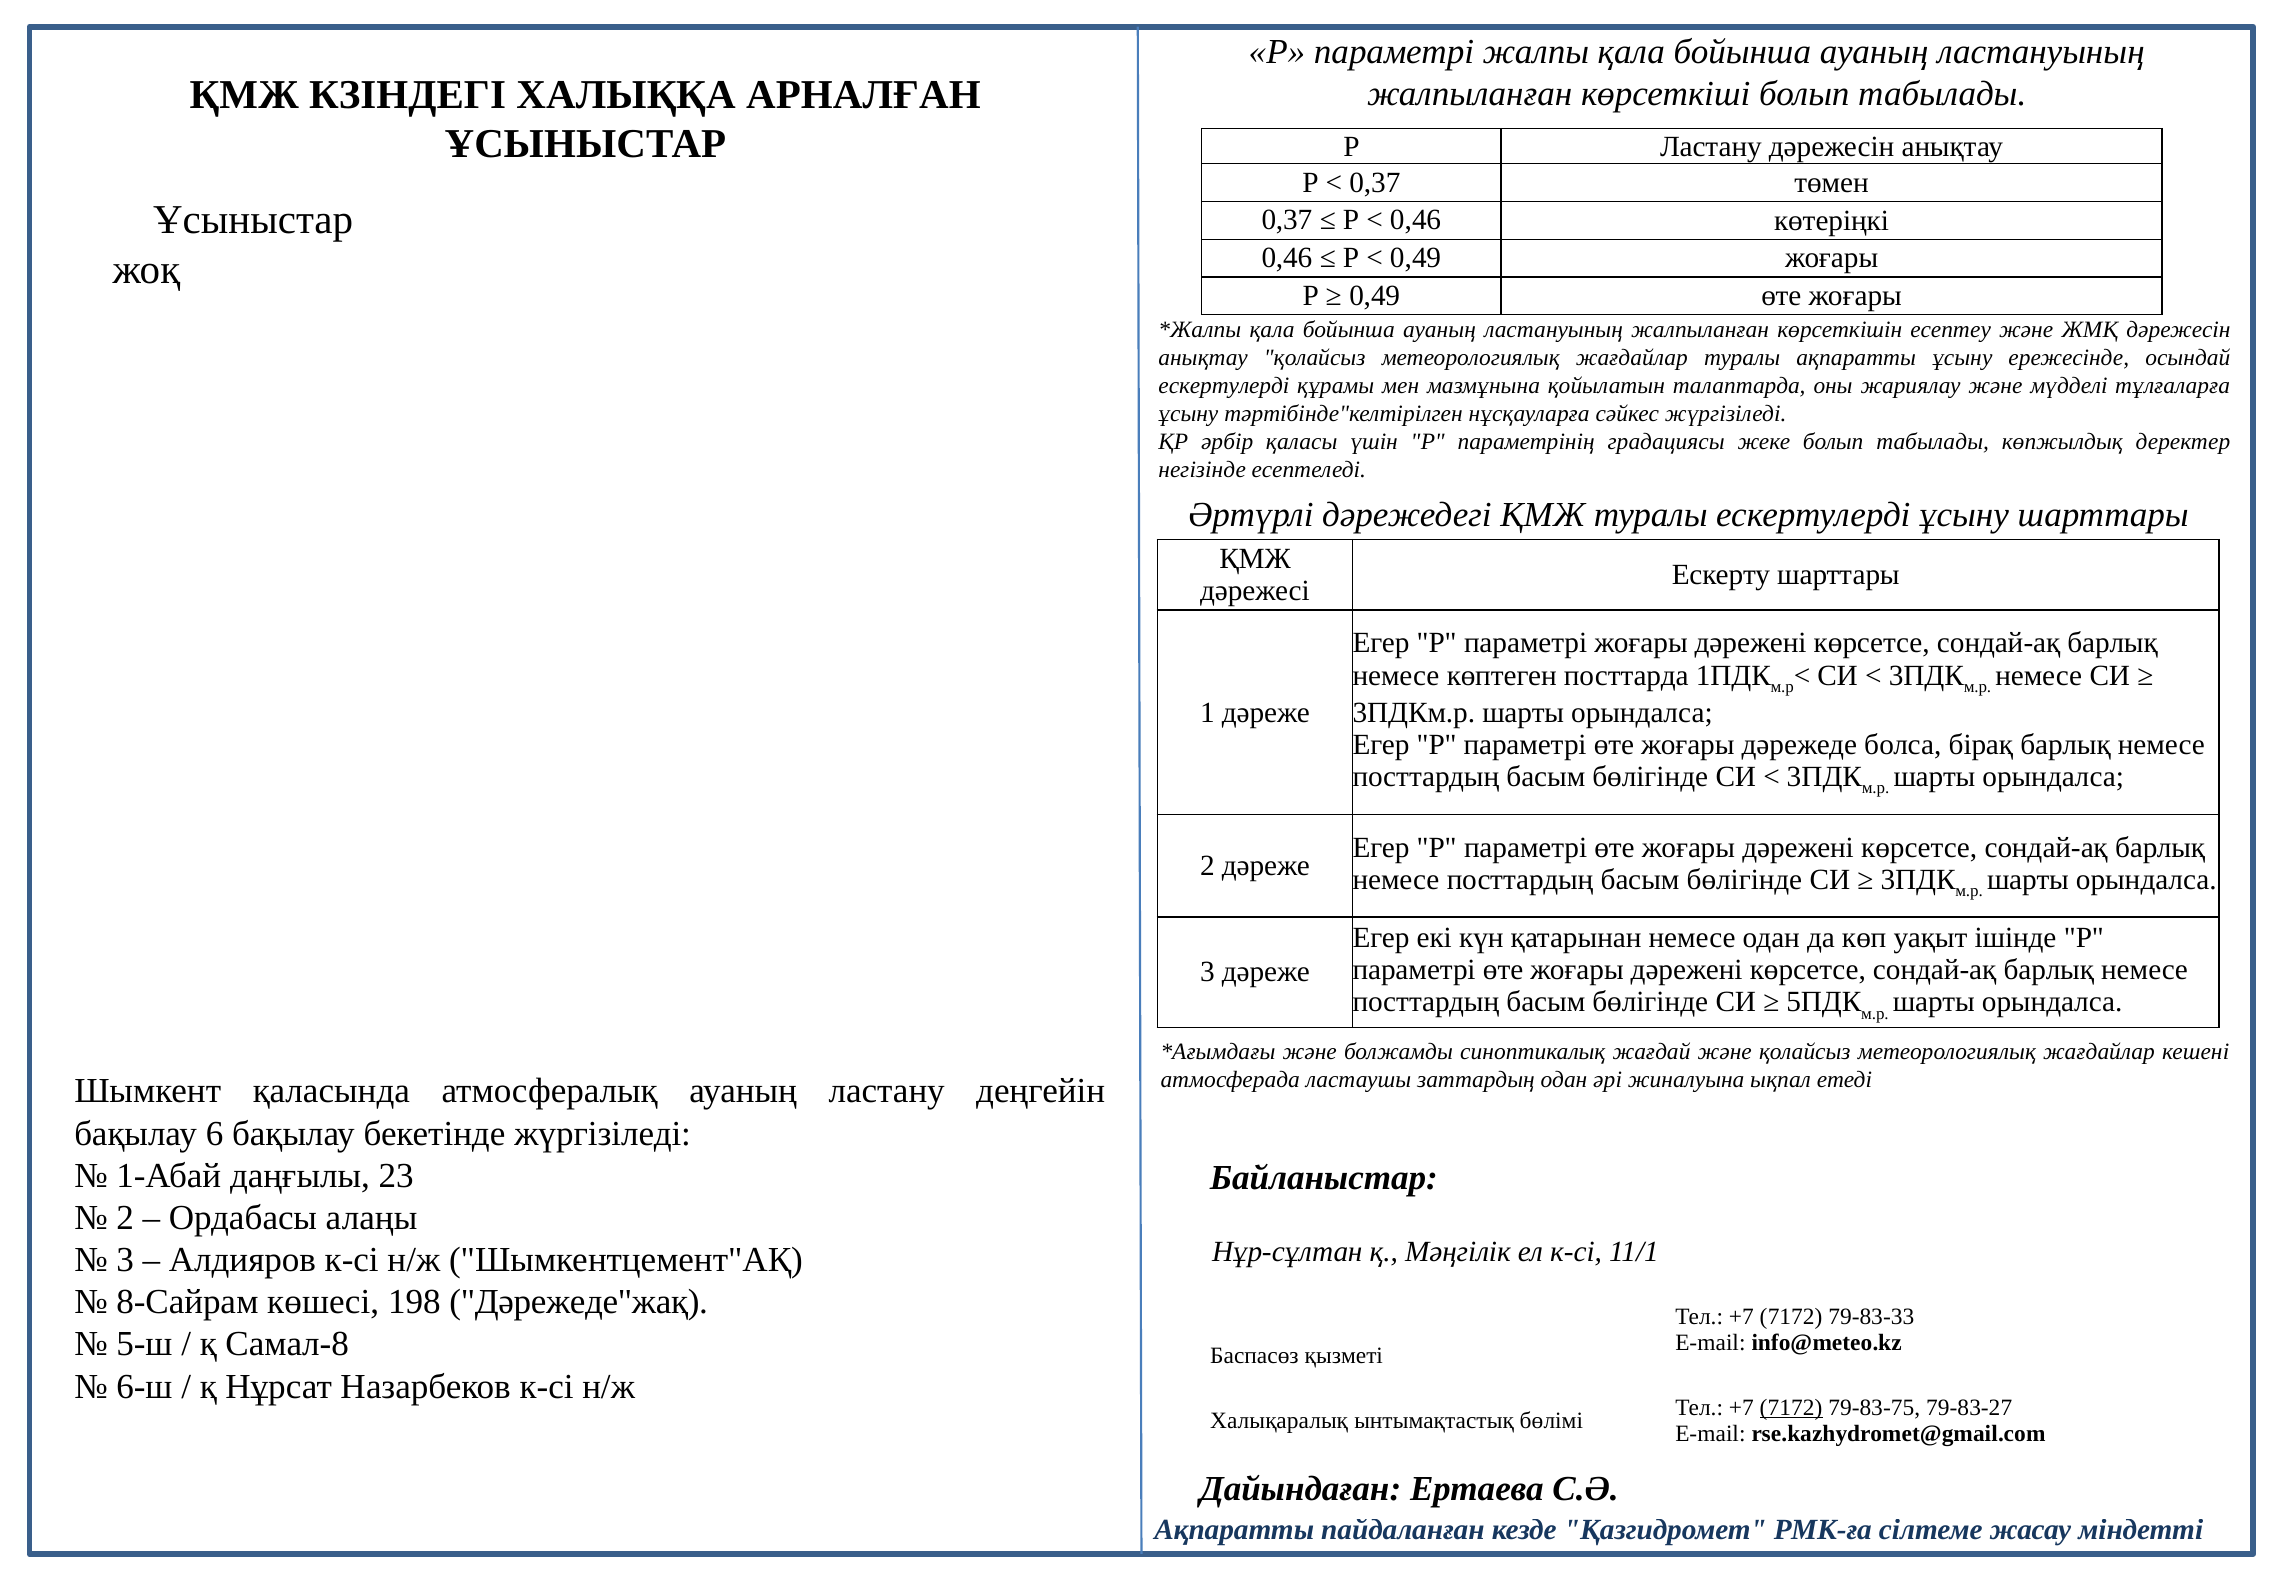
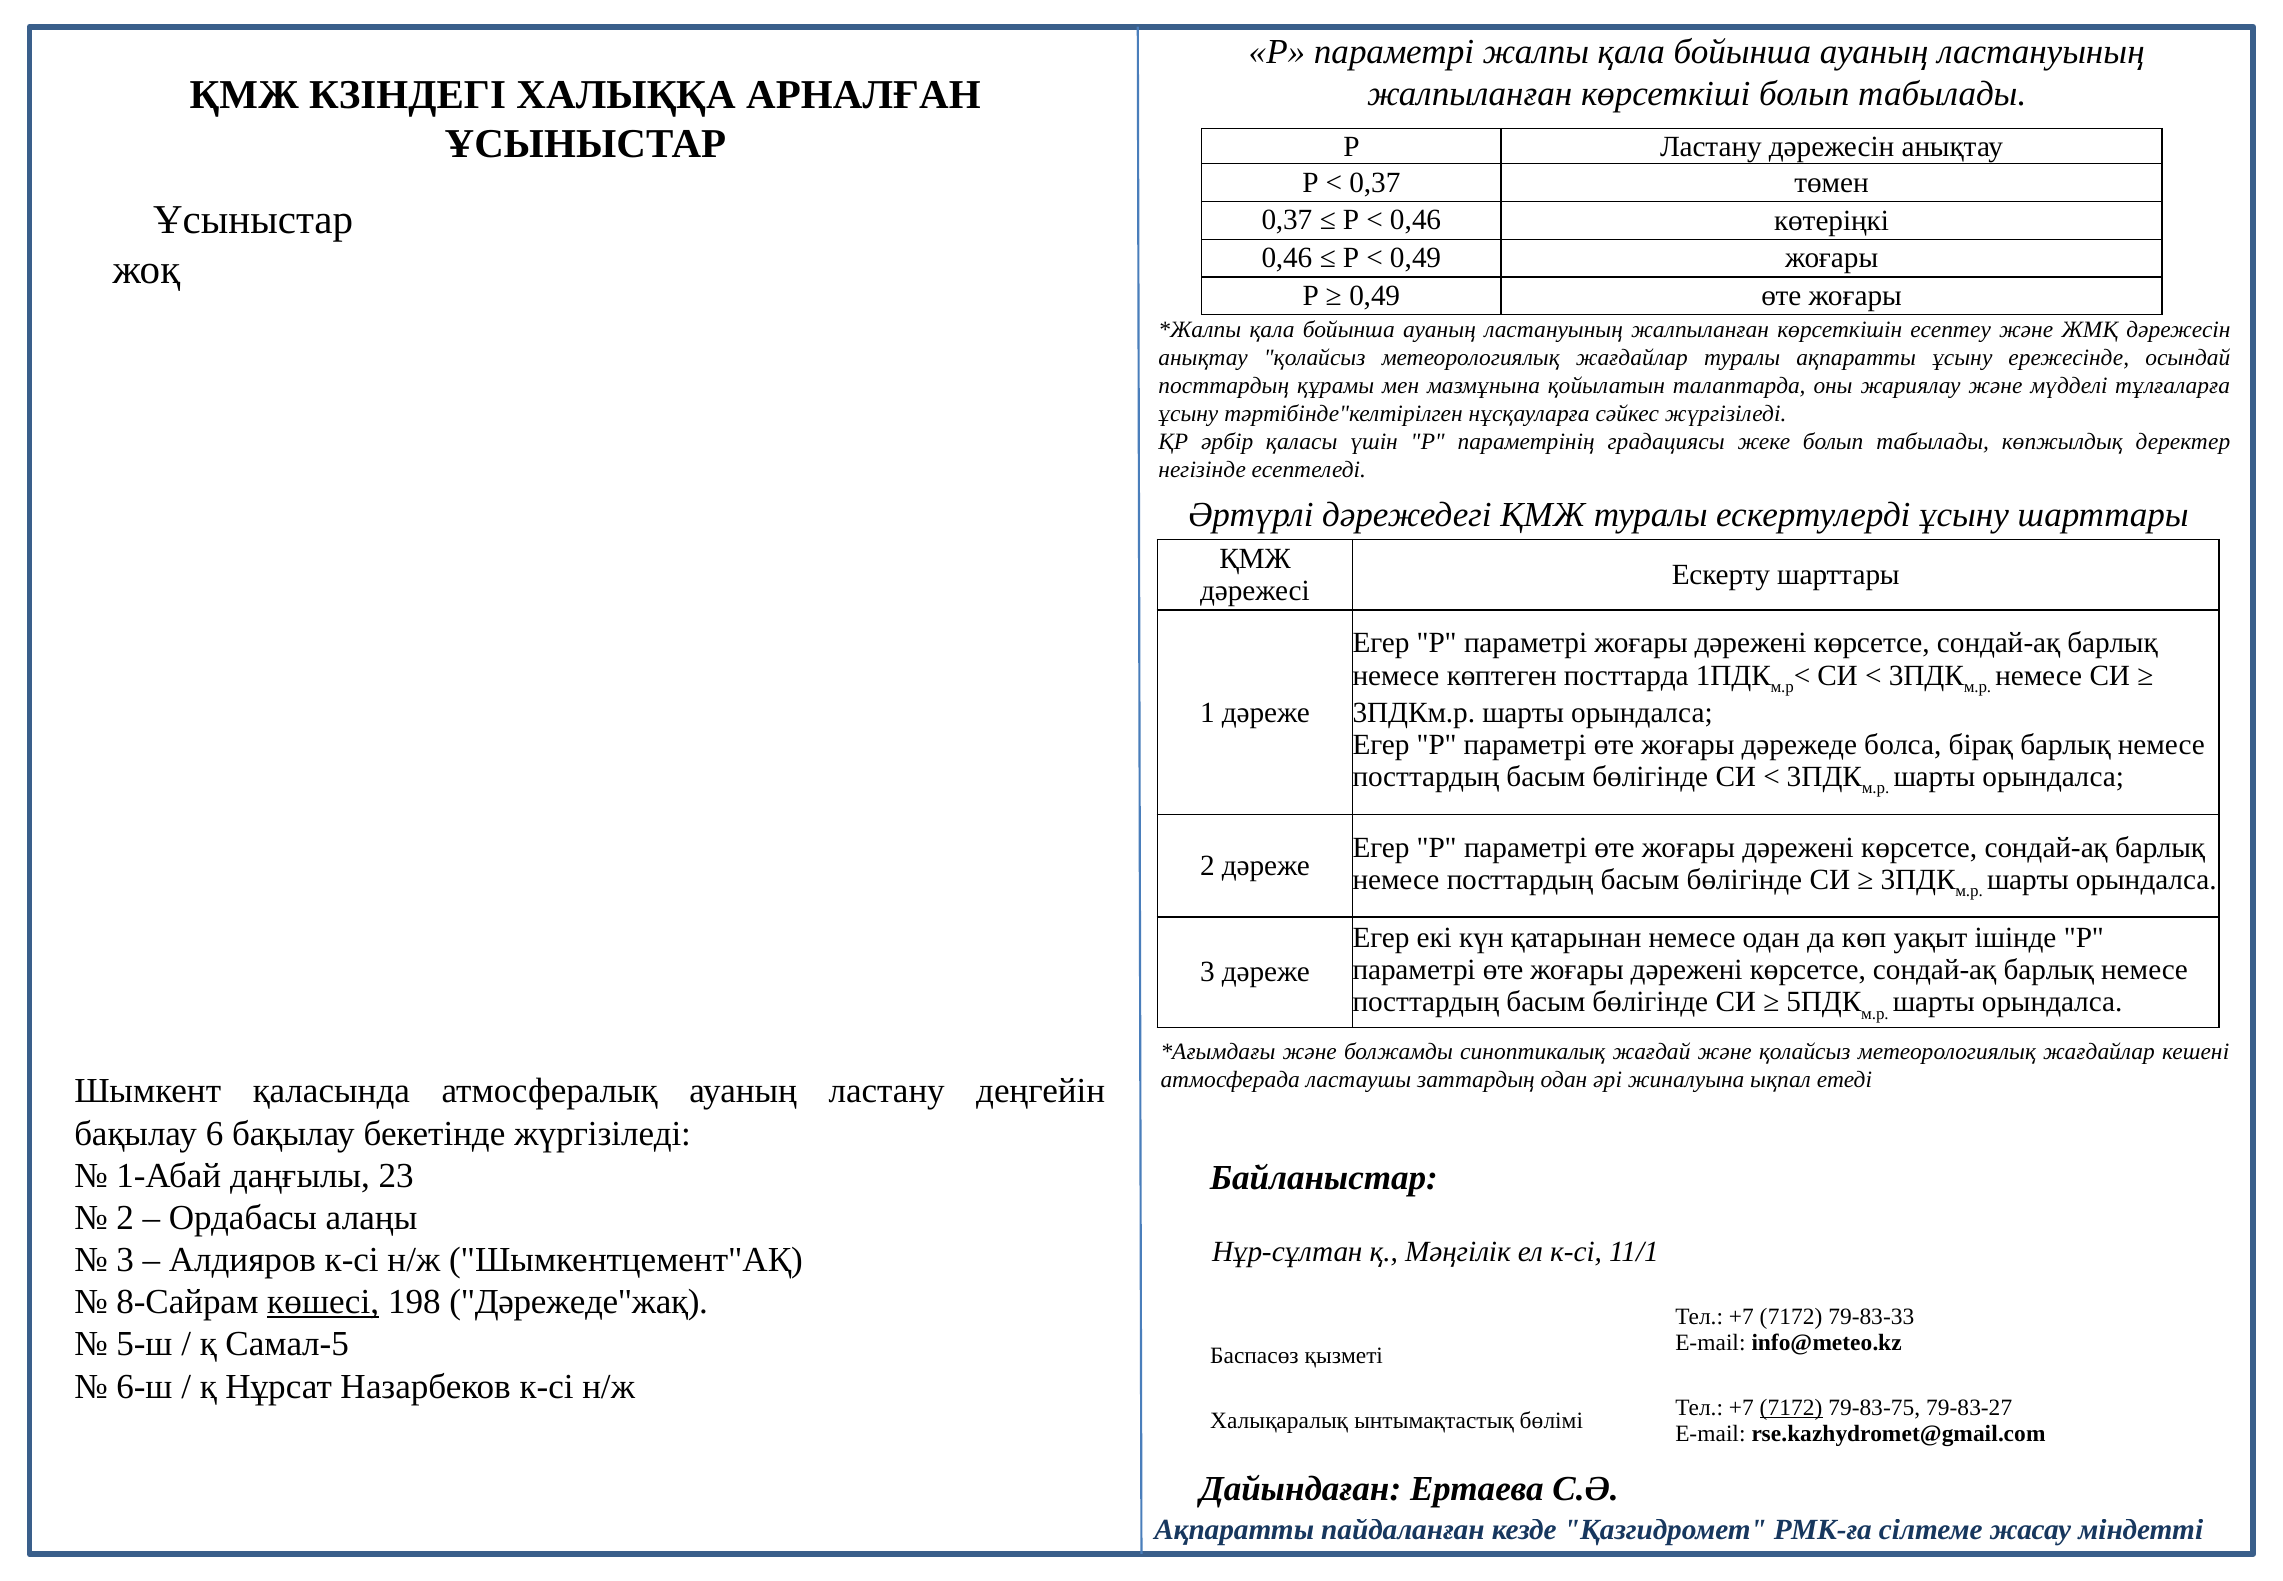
ескертулерді: ескертулерді -> посттардың (1224, 386)
көшесі underline: none -> present (323, 1302)
Самал-8: Самал-8 -> Самал-5 (287, 1344)
